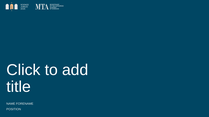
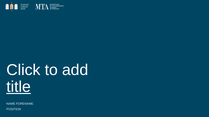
title underline: none -> present (19, 87)
